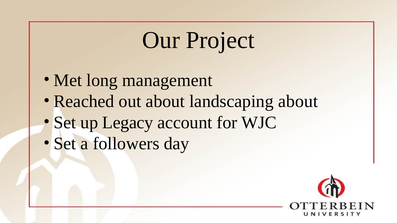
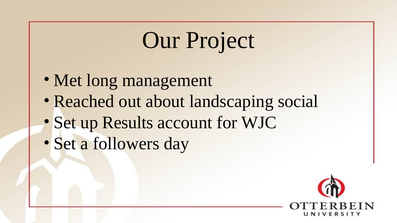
landscaping about: about -> social (298, 101)
Legacy: Legacy -> Results (128, 123)
